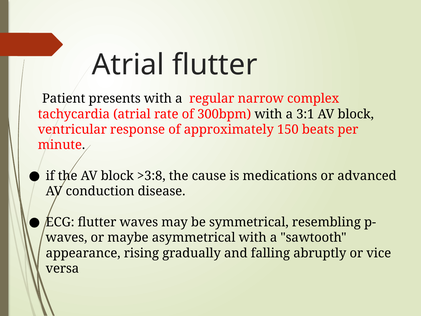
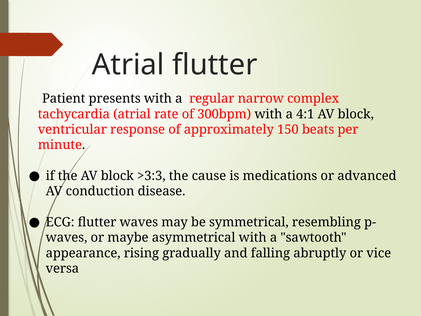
3:1: 3:1 -> 4:1 (305, 114)
>3:8: >3:8 -> >3:3 (151, 176)
